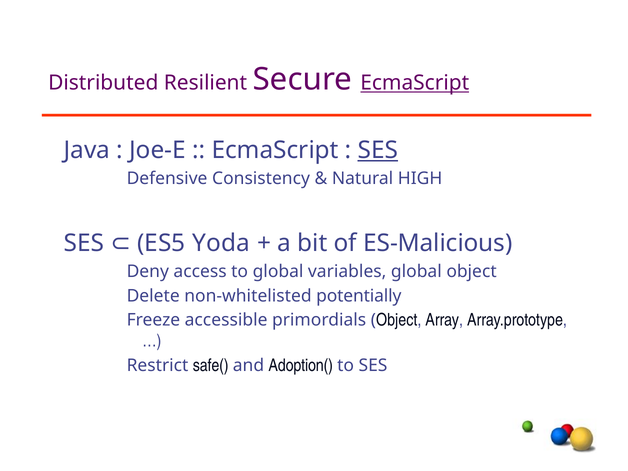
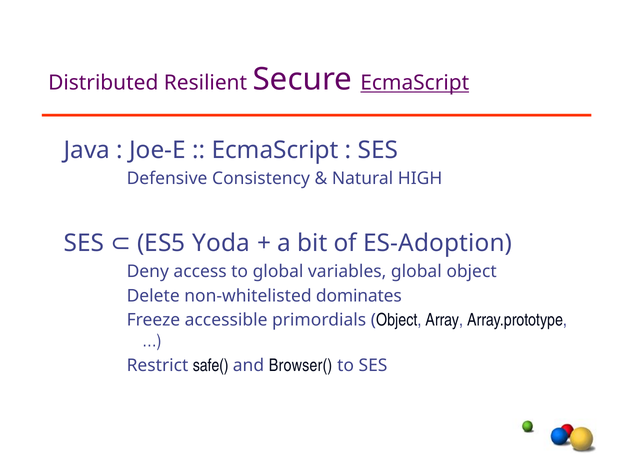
SES underline: present -> none (378, 150)
ES-Malicious: ES-Malicious -> ES-Adoption (438, 243)
potentially: potentially -> dominates (359, 296)
Adoption(: Adoption( -> Browser( (301, 366)
